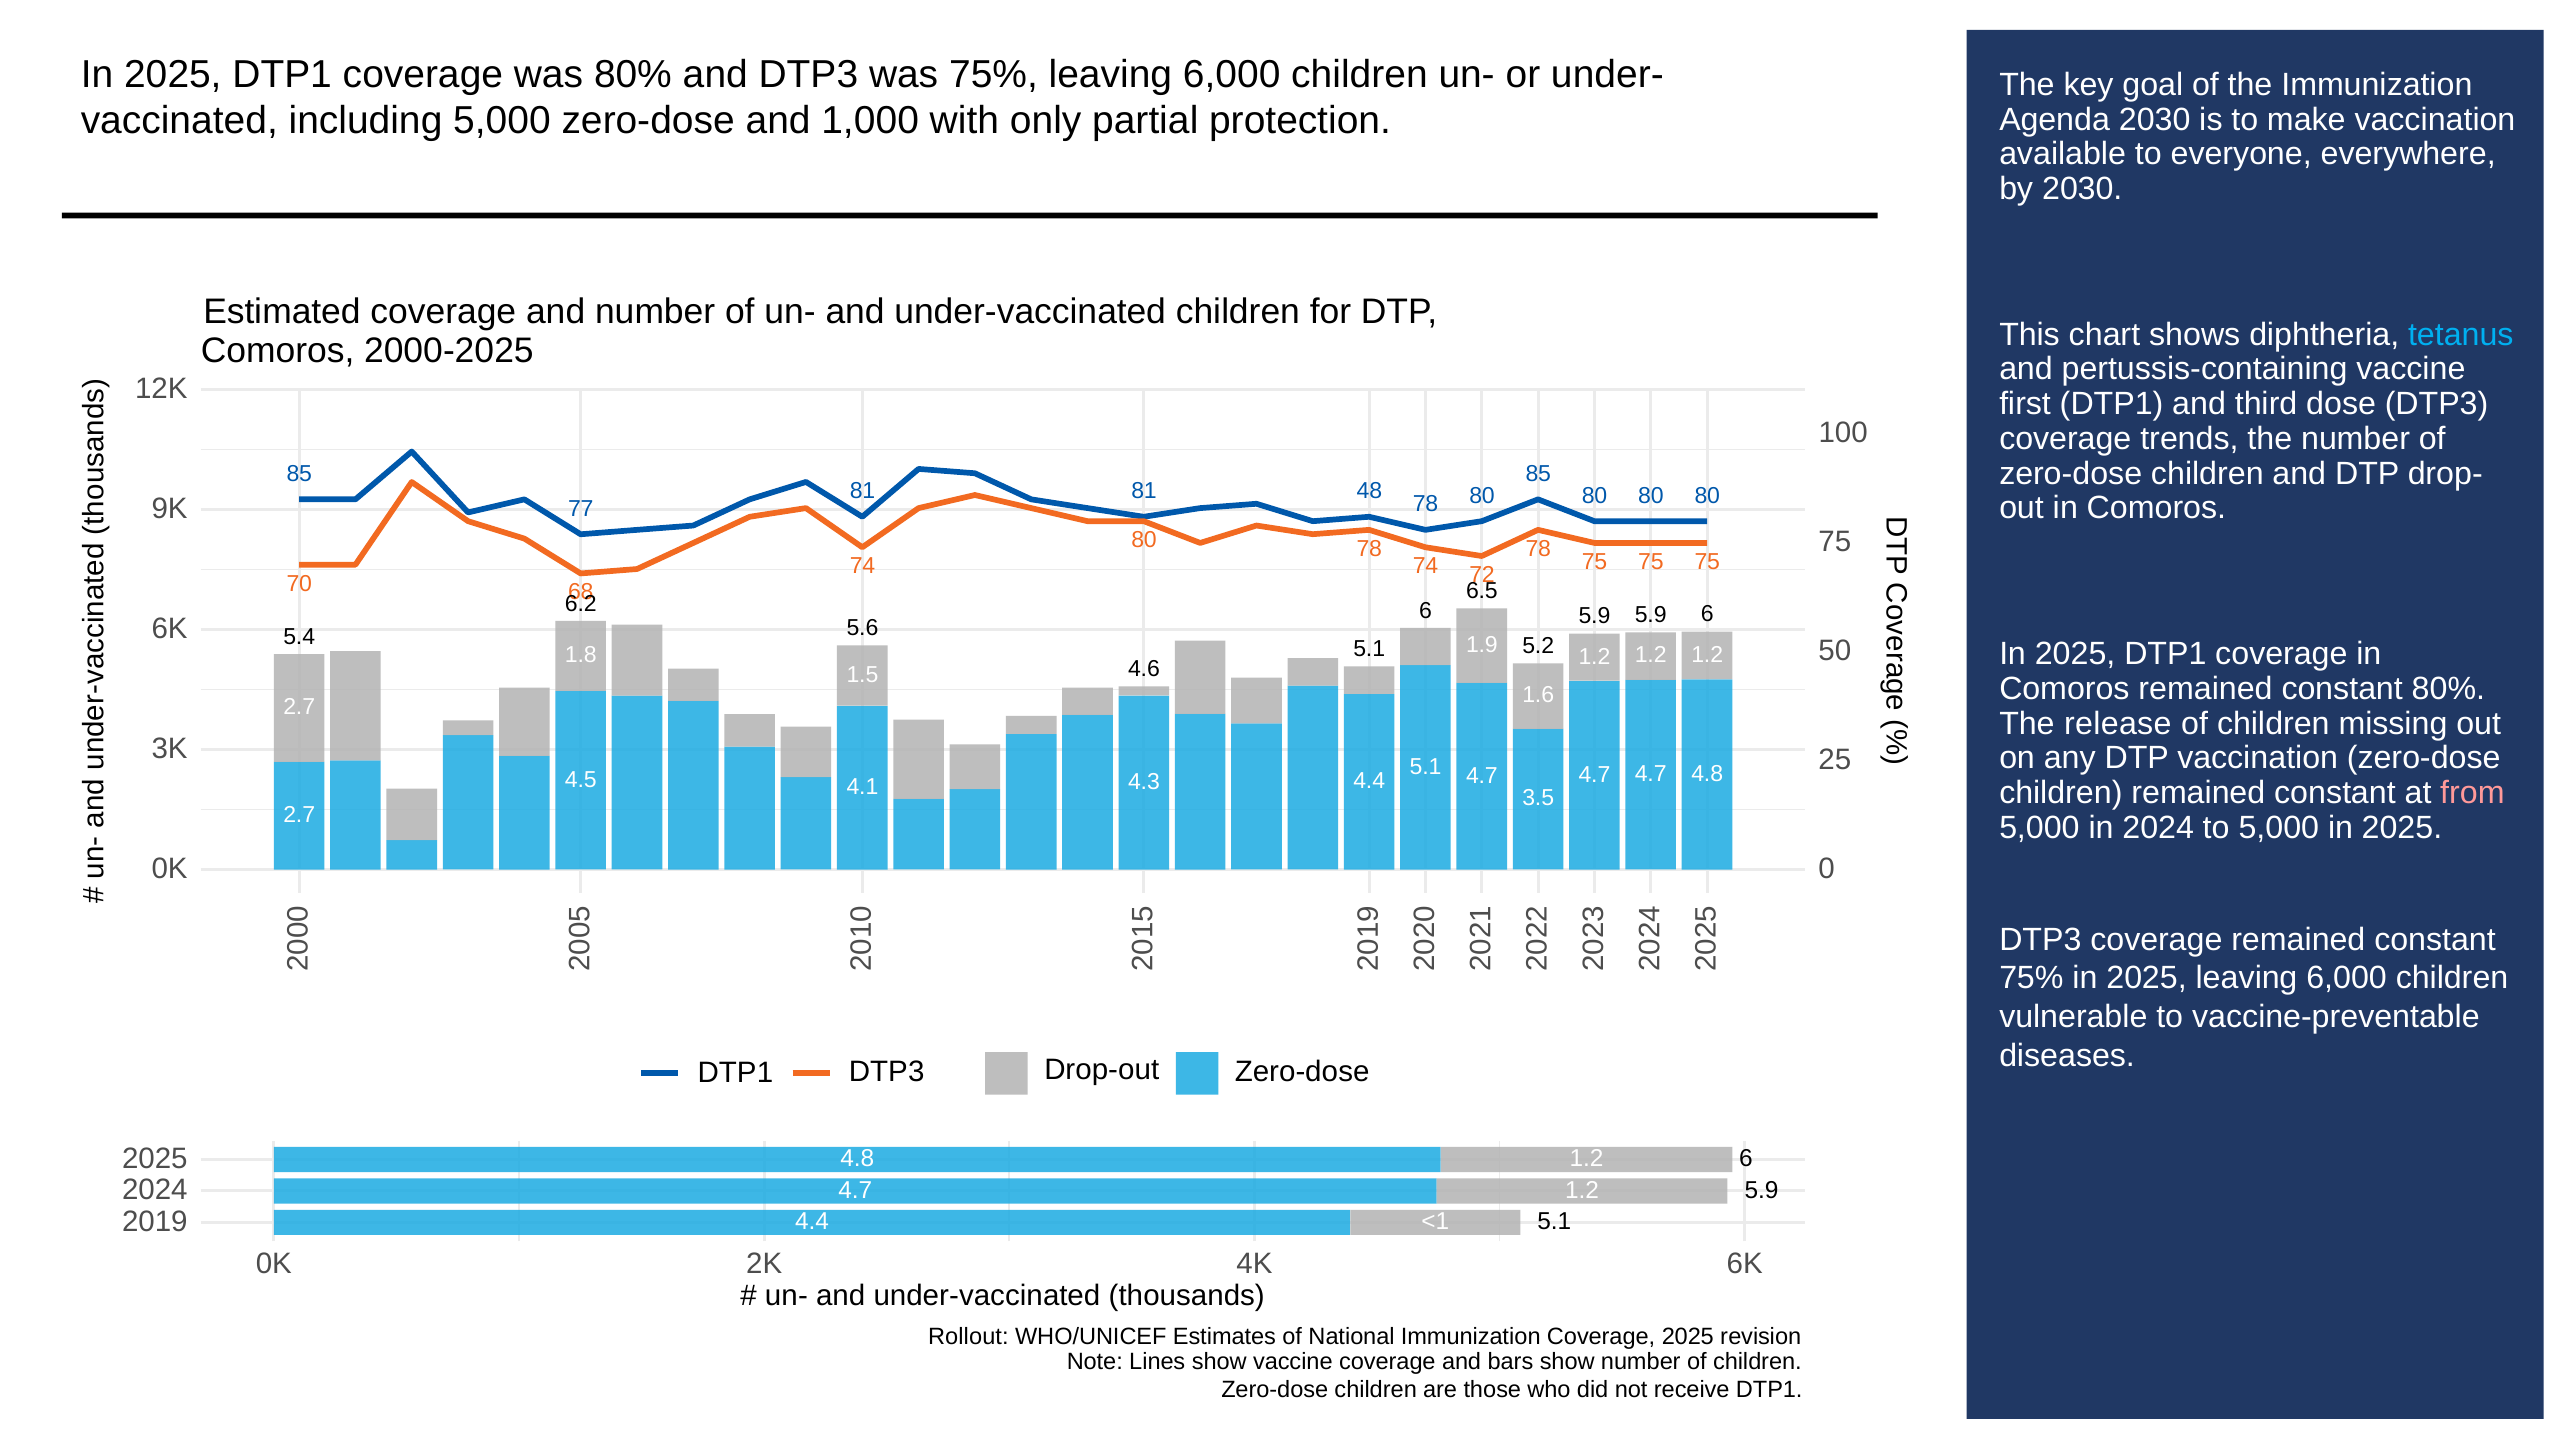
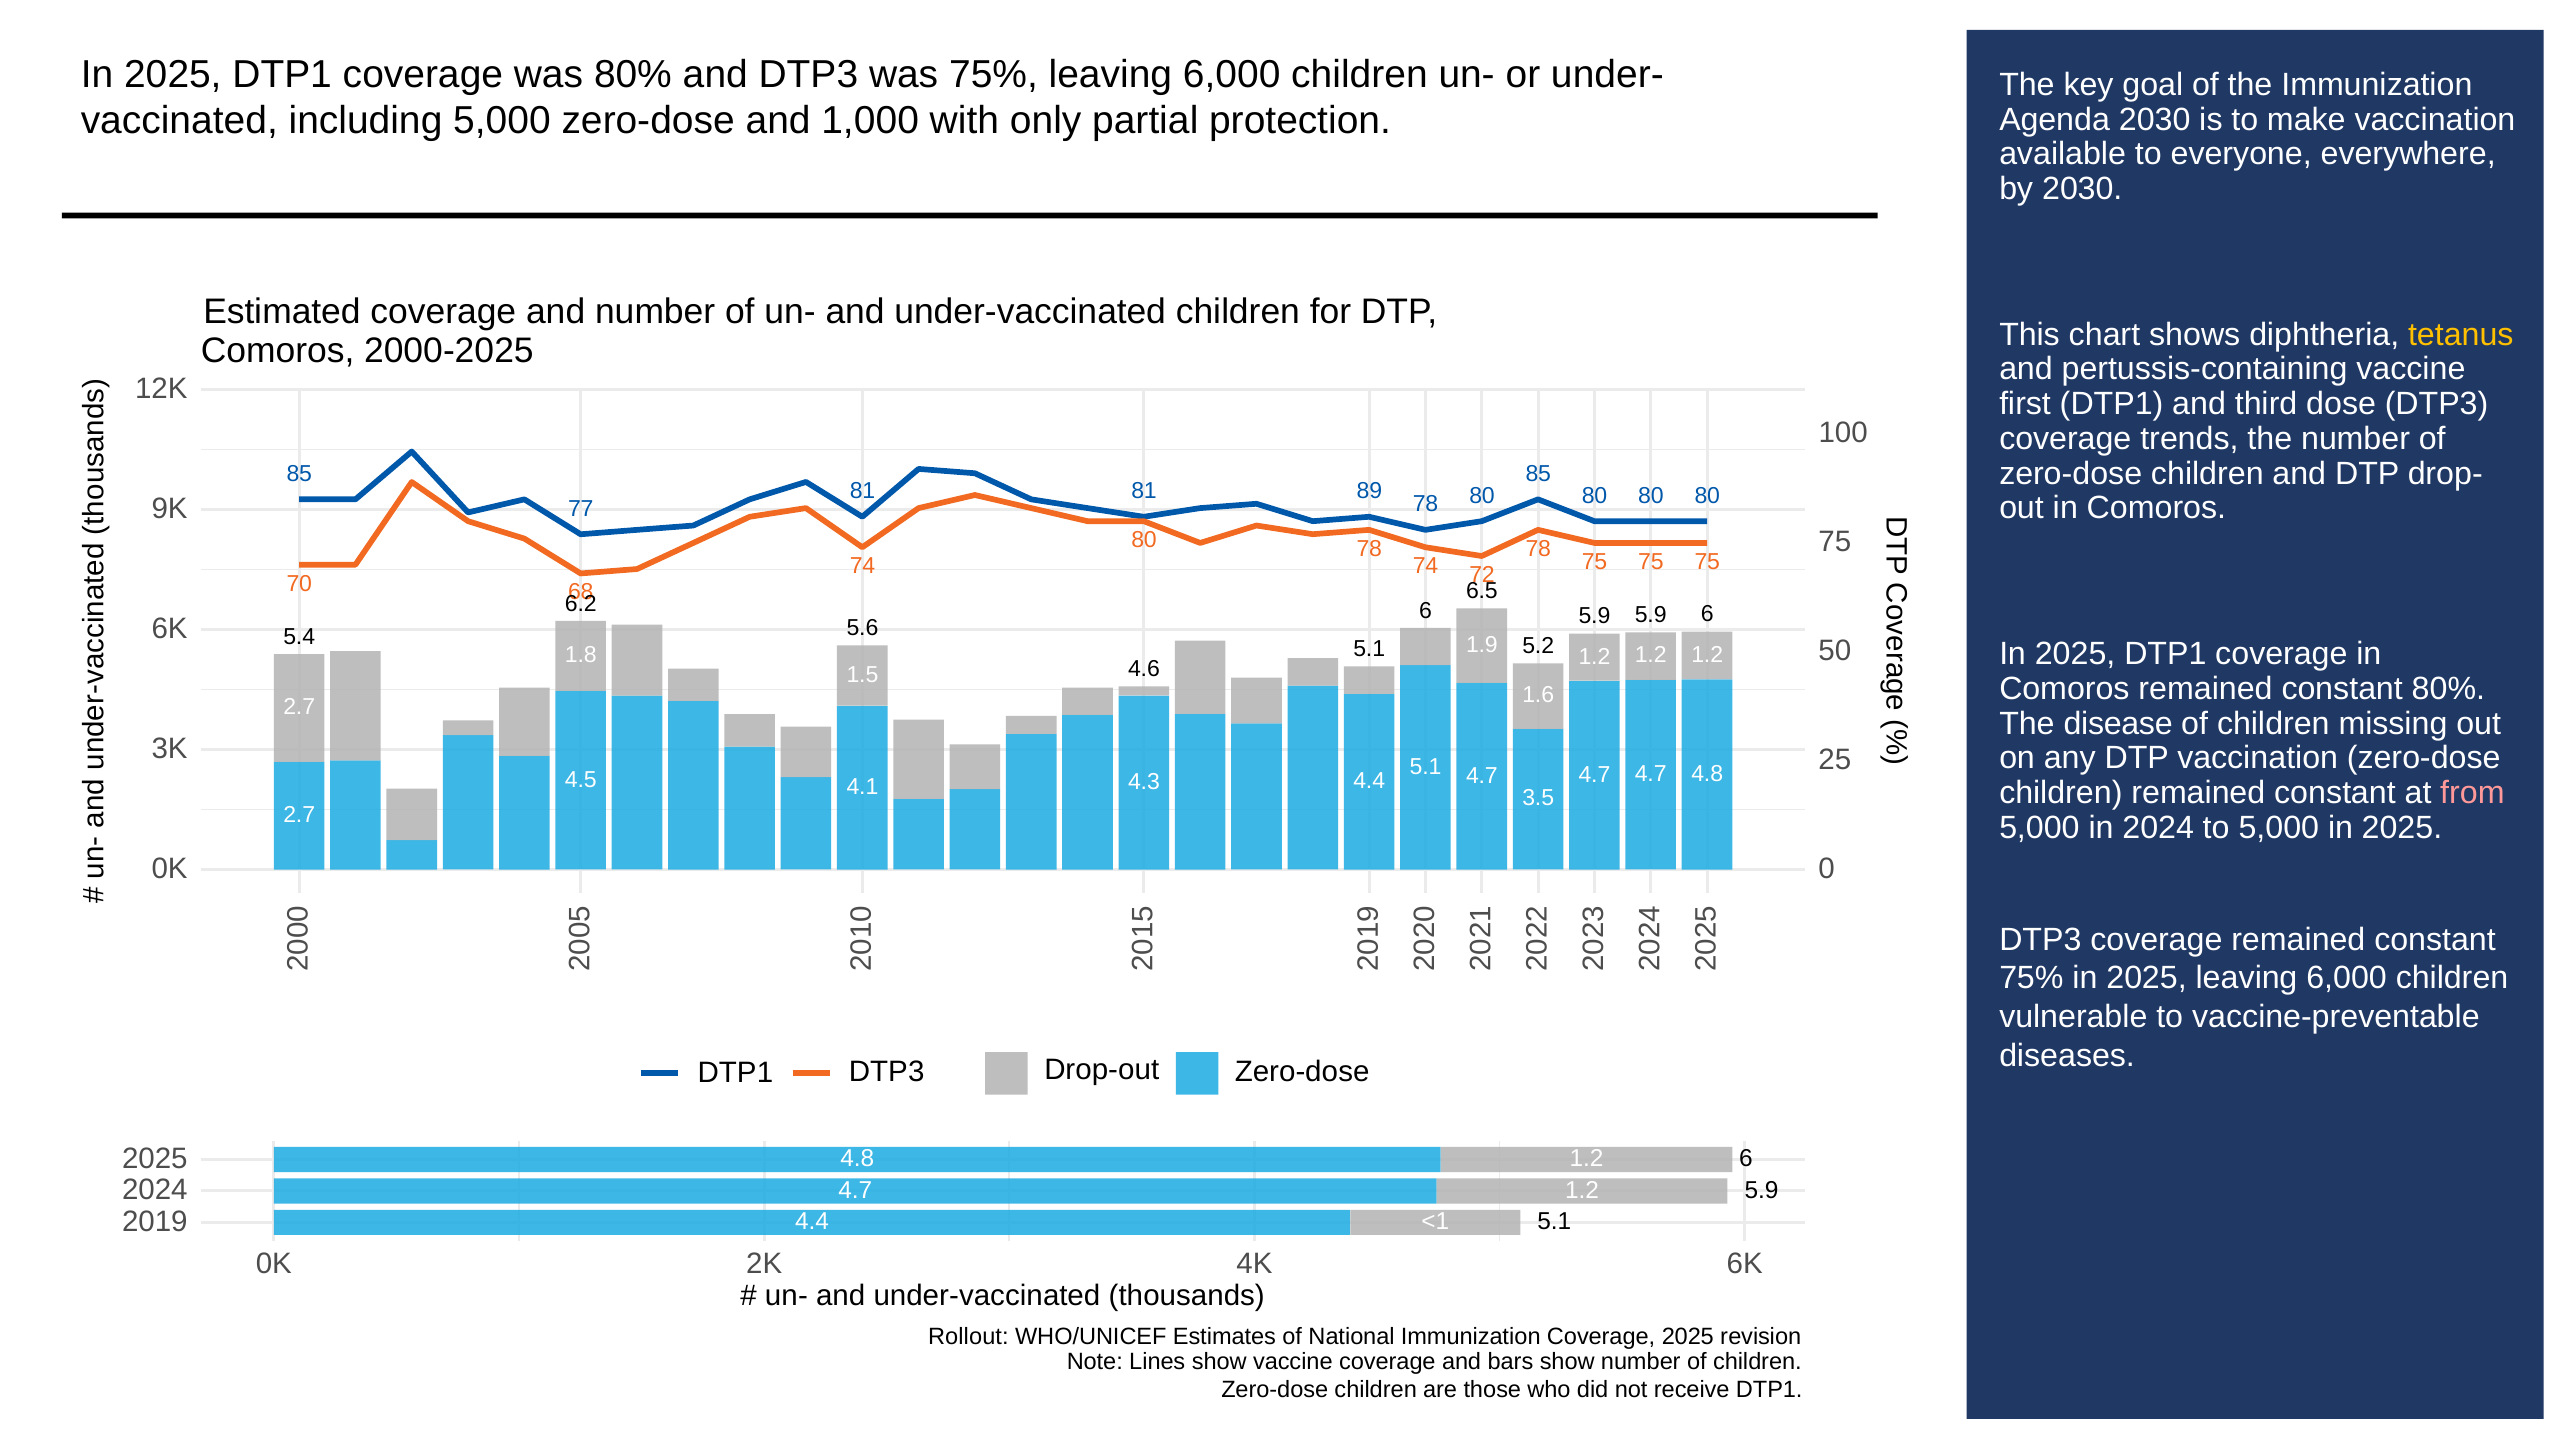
tetanus colour: light blue -> yellow (2461, 335)
48: 48 -> 89 (1369, 491)
release: release -> disease (2118, 723)
